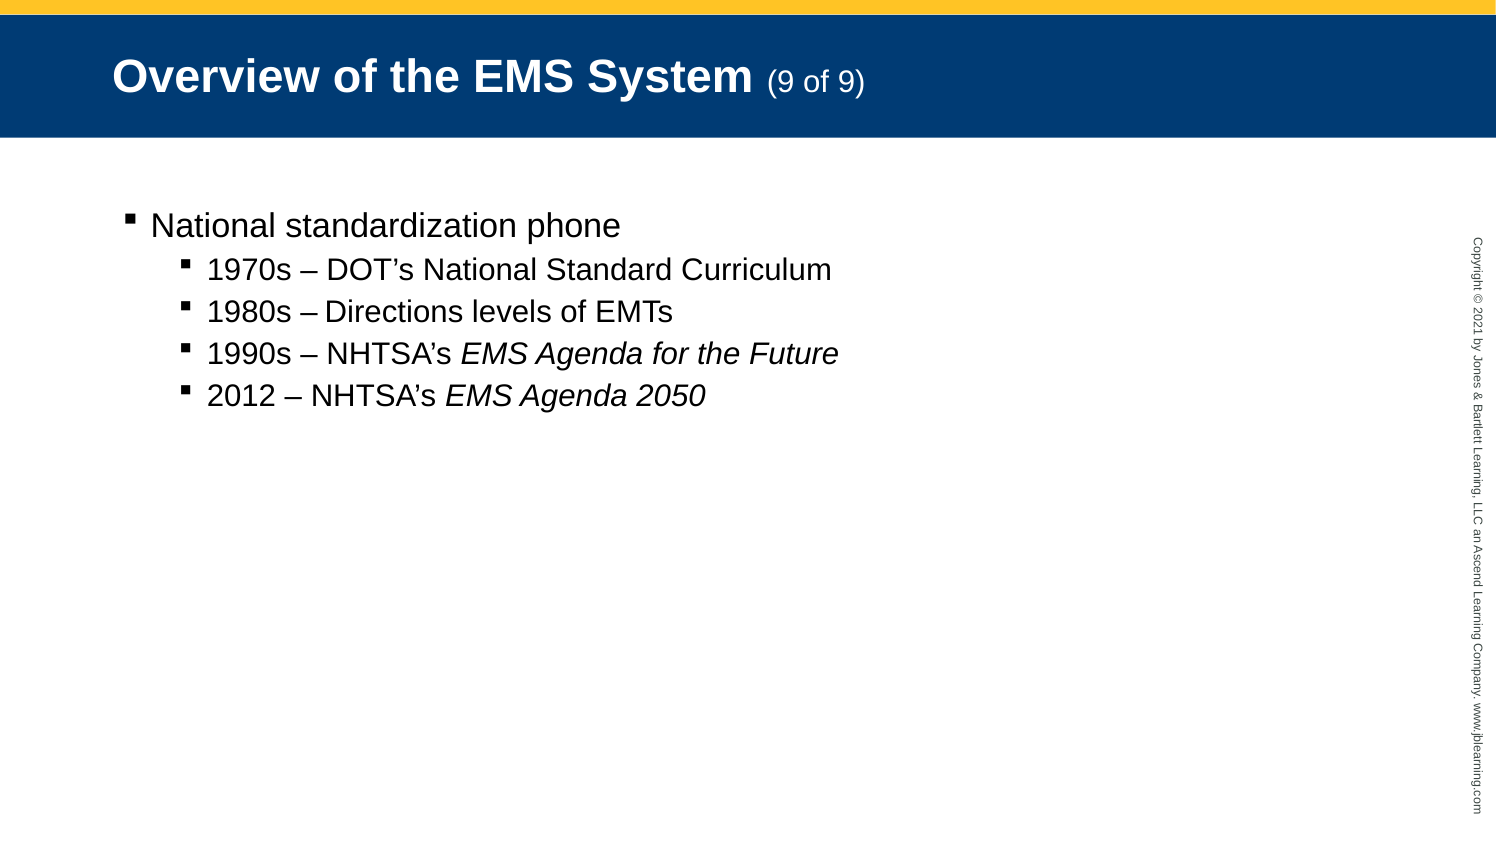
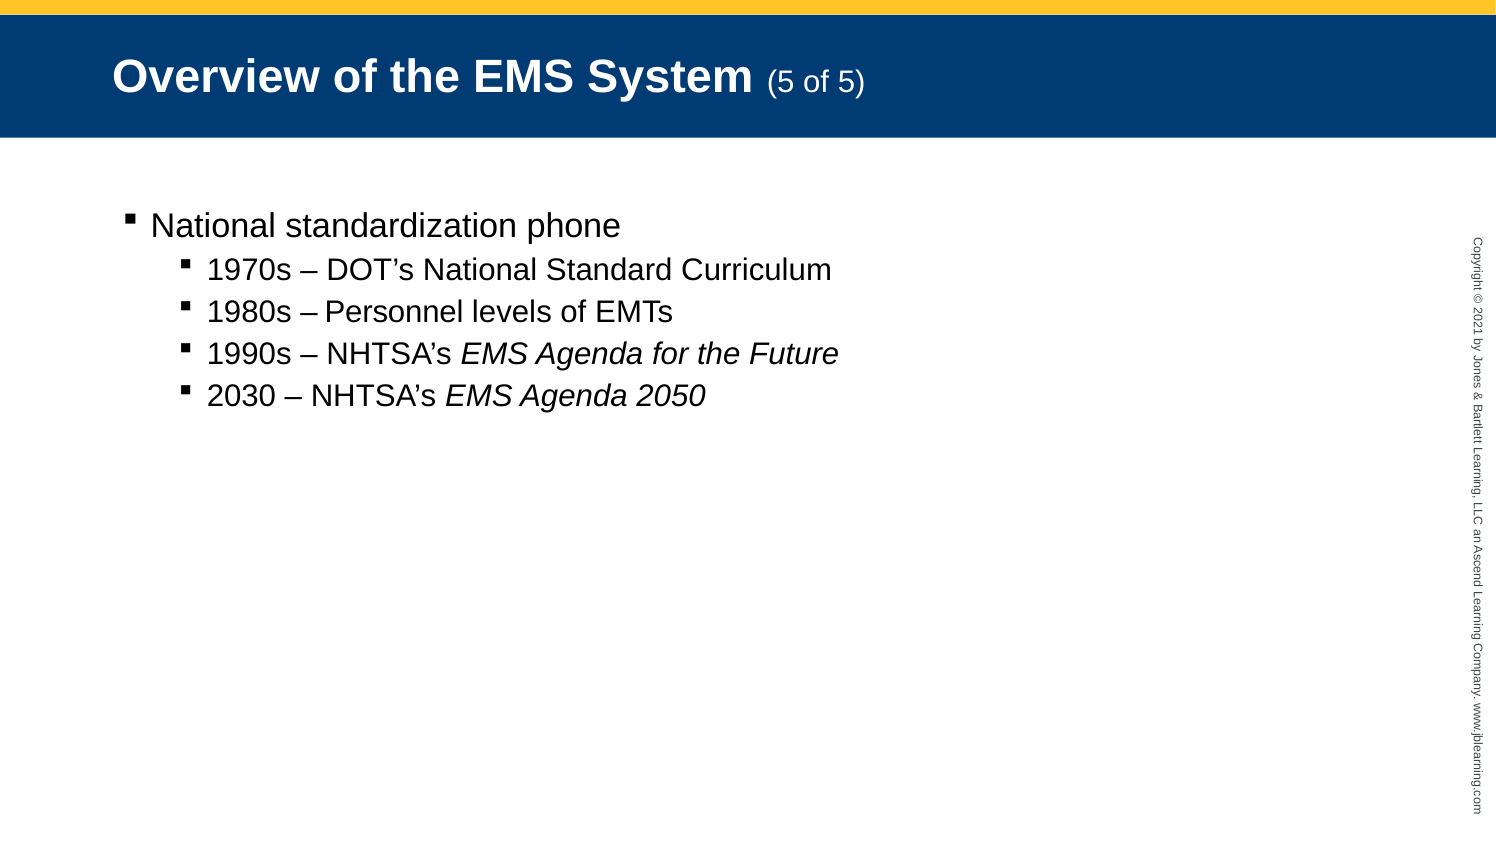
System 9: 9 -> 5 (781, 82)
of 9: 9 -> 5 (852, 82)
Directions: Directions -> Personnel (394, 312)
2012: 2012 -> 2030 (241, 396)
